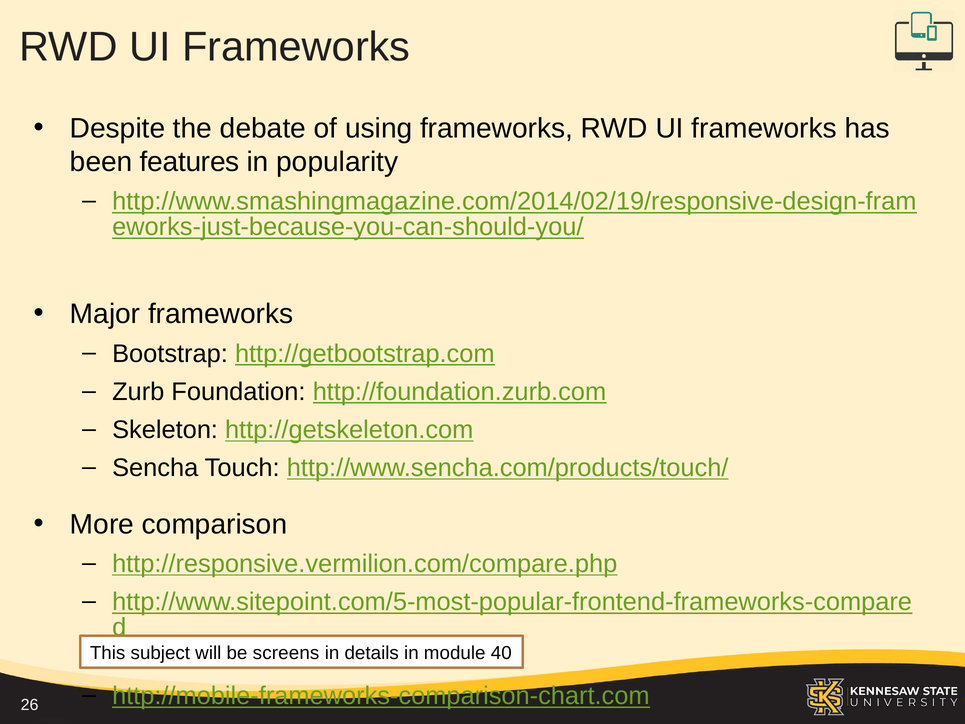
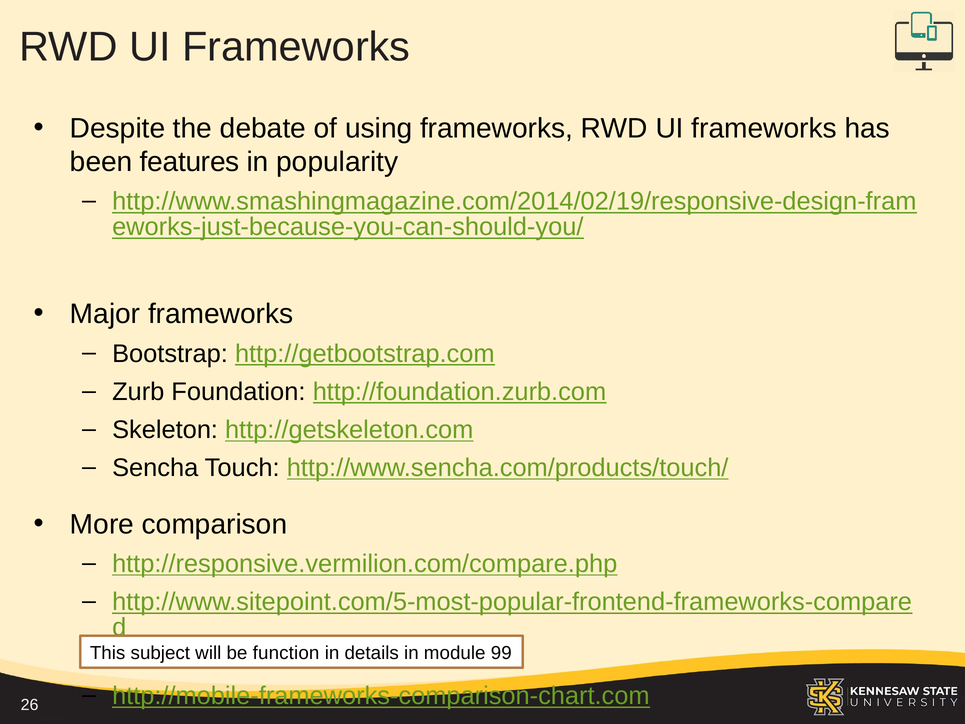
screens: screens -> function (286, 653)
40: 40 -> 99 (501, 653)
